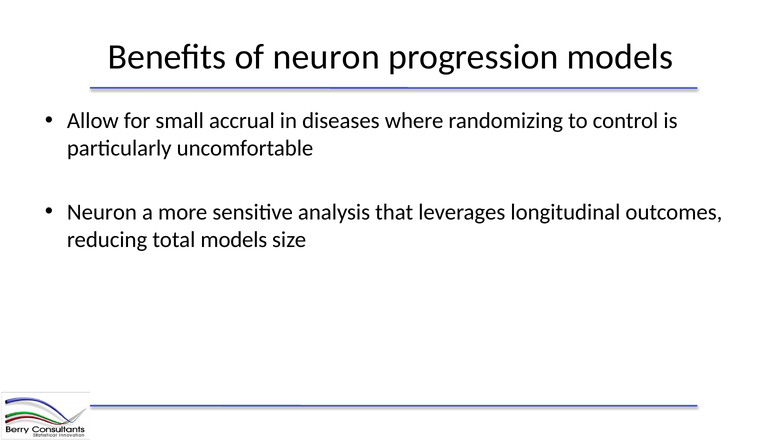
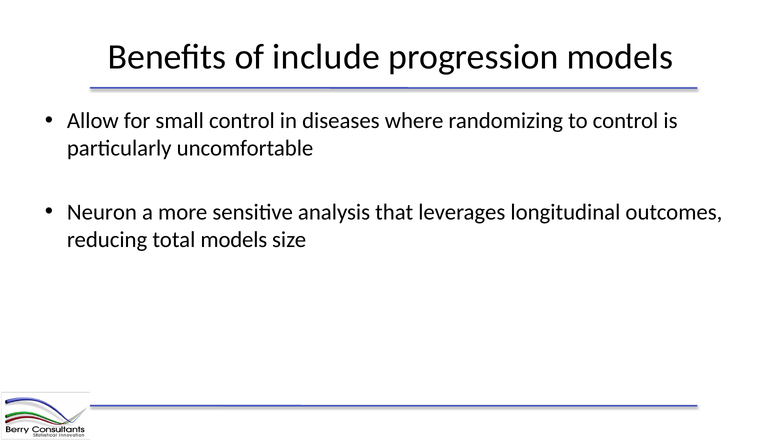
of neuron: neuron -> include (326, 57)
small accrual: accrual -> control (242, 121)
